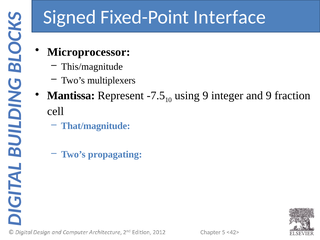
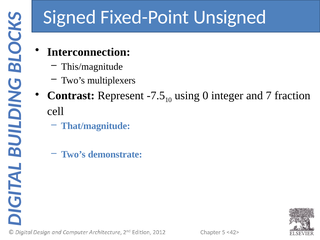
Interface: Interface -> Unsigned (230, 17)
Microprocessor: Microprocessor -> Interconnection (89, 52)
Mantissa: Mantissa -> Contrast (71, 96)
using 9: 9 -> 0 (205, 96)
and 9: 9 -> 7 (269, 96)
propagating: propagating -> demonstrate (115, 155)
